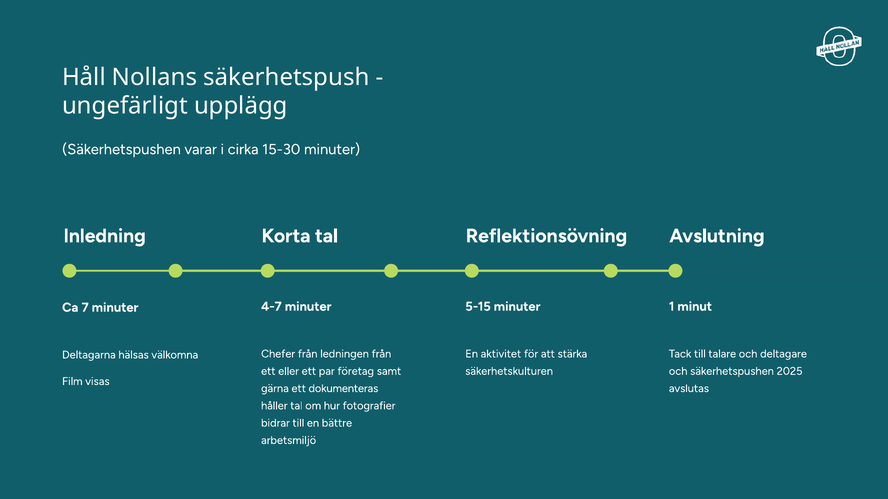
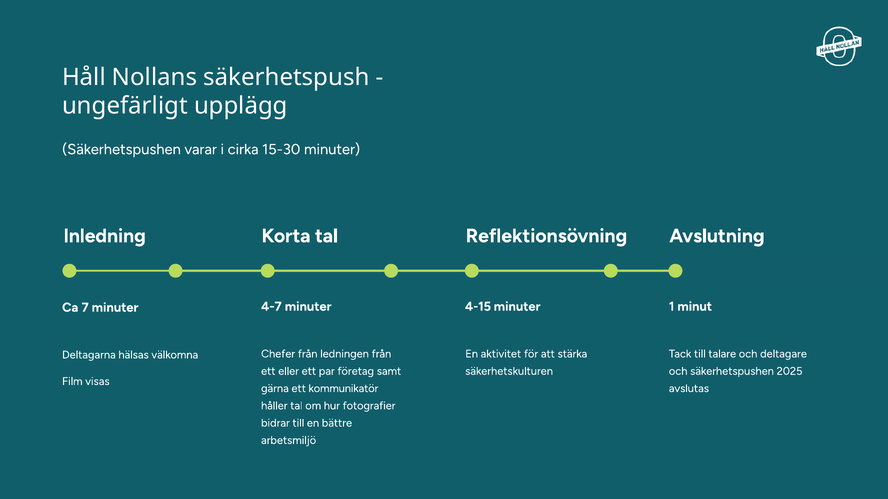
5-15: 5-15 -> 4-15 (478, 307)
dokumenteras: dokumenteras -> kommunikatör (343, 389)
